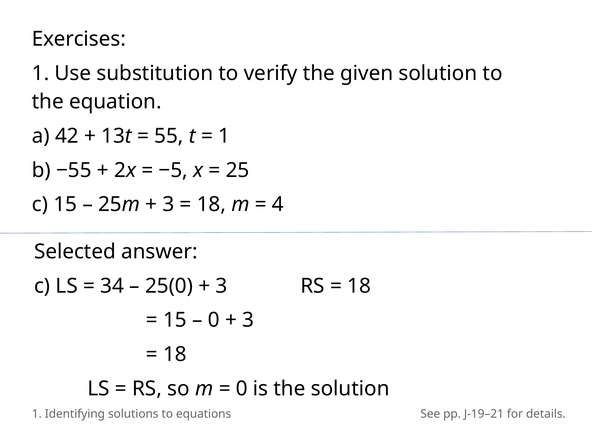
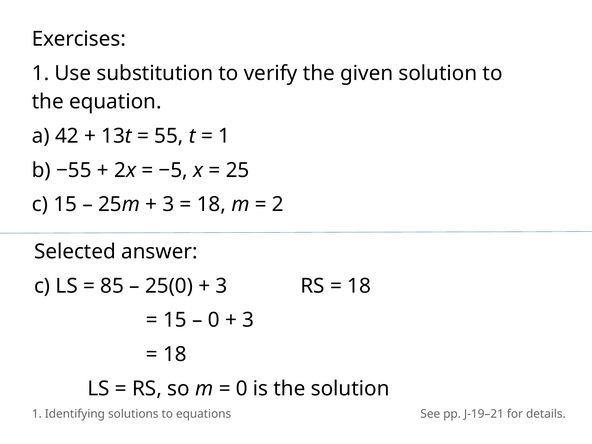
4: 4 -> 2 (278, 204)
34: 34 -> 85 (112, 286)
